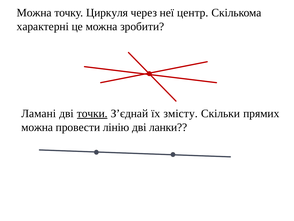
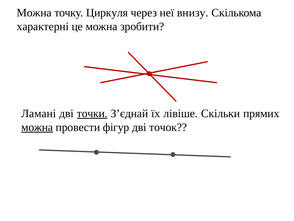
центр: центр -> внизу (193, 13)
змісту: змісту -> лівіше (181, 113)
можна underline: none -> present (37, 127)
лінію: лінію -> фігур (116, 127)
ланки: ланки -> точок (168, 127)
